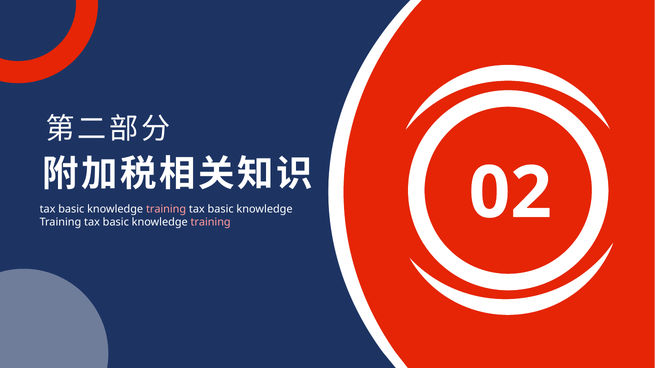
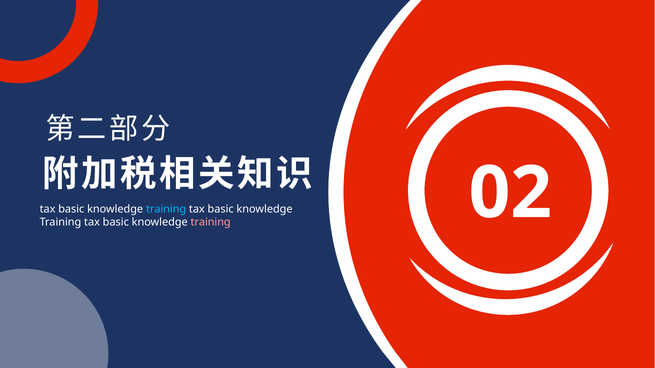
training colour: pink -> light blue (166, 209)
